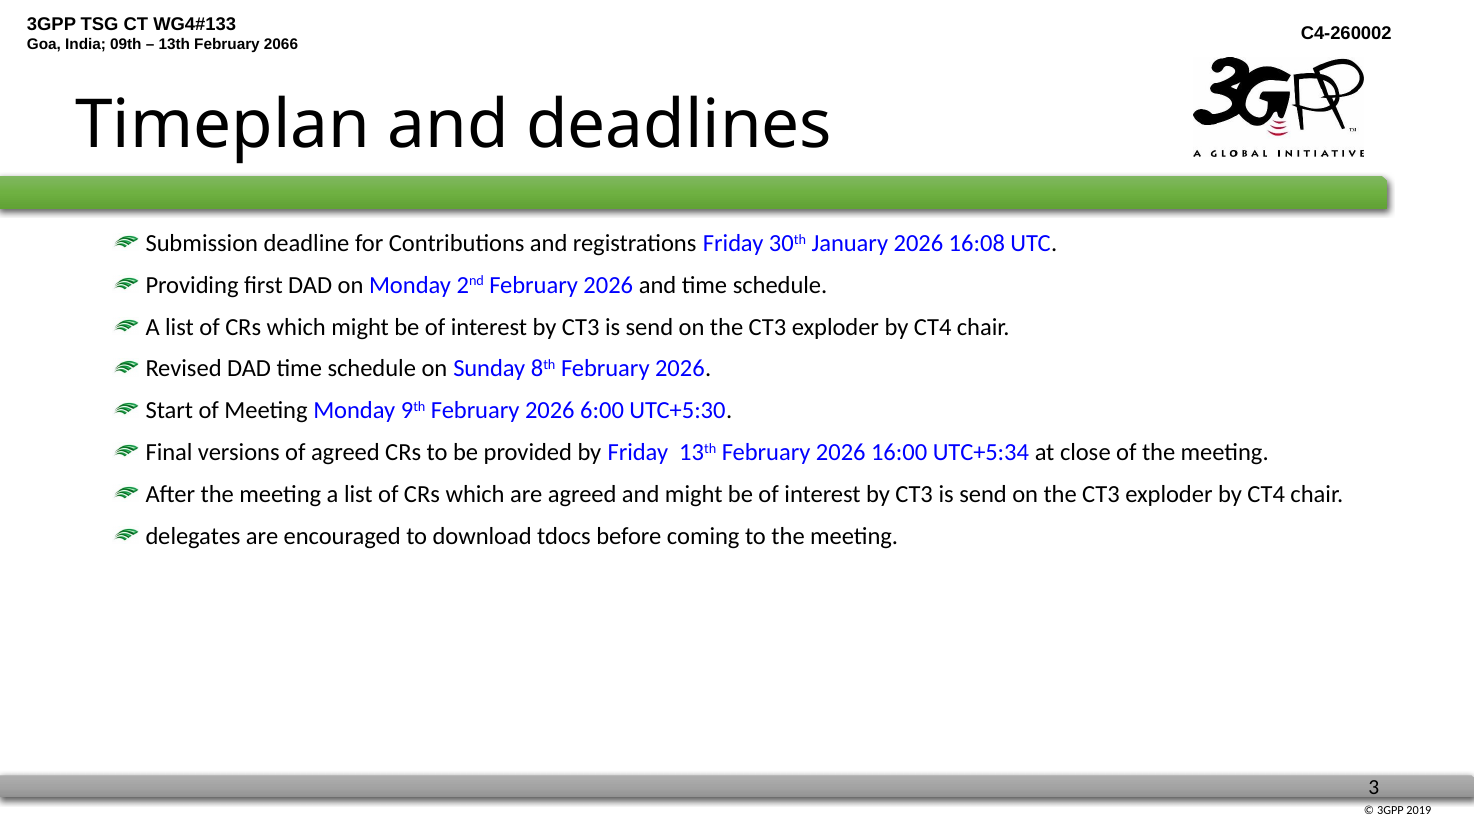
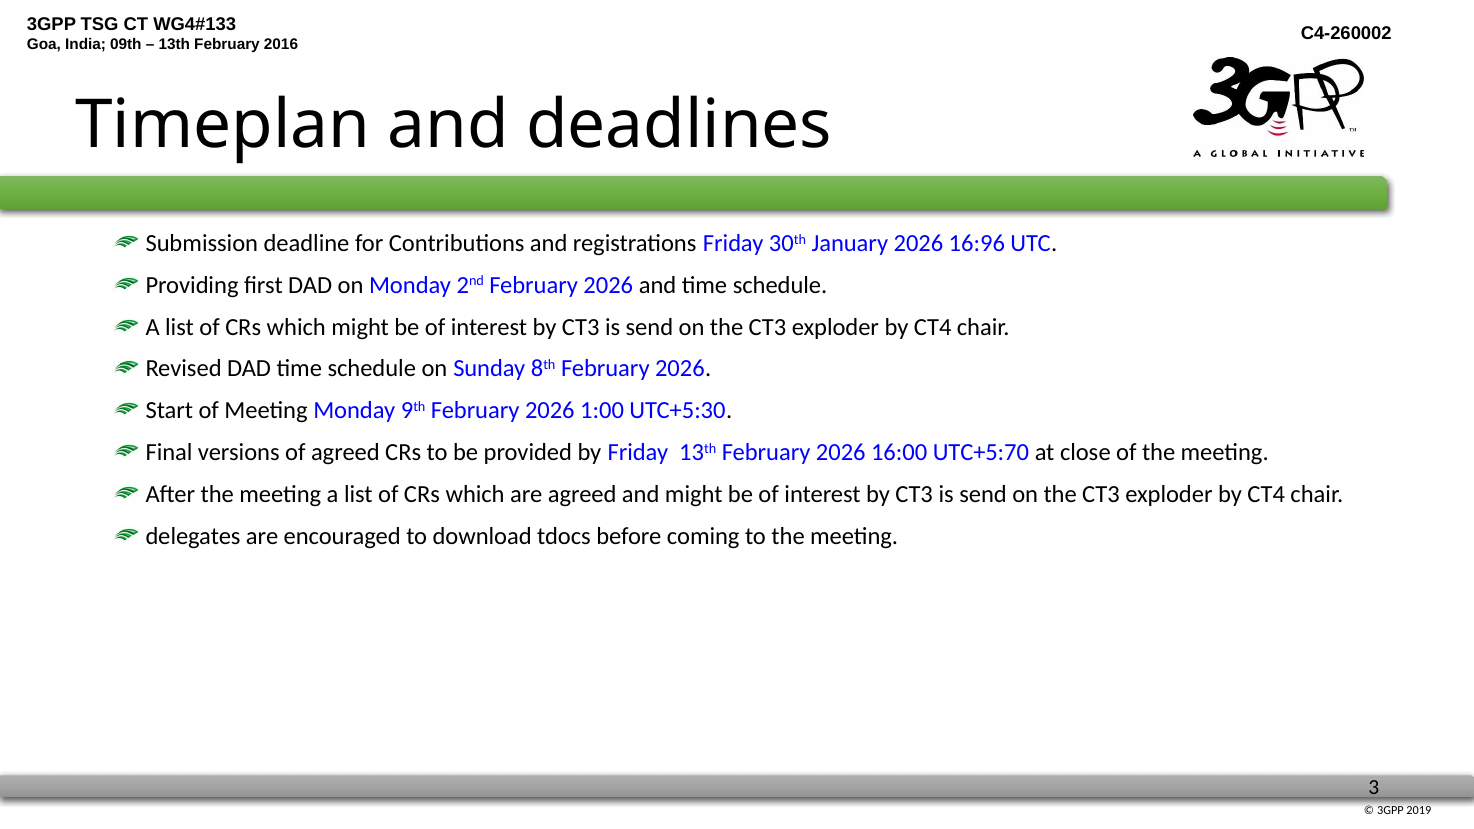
2066: 2066 -> 2016 (281, 45)
16:08: 16:08 -> 16:96 (977, 243)
6:00: 6:00 -> 1:00 (602, 411)
UTC+5:34: UTC+5:34 -> UTC+5:70 (981, 453)
